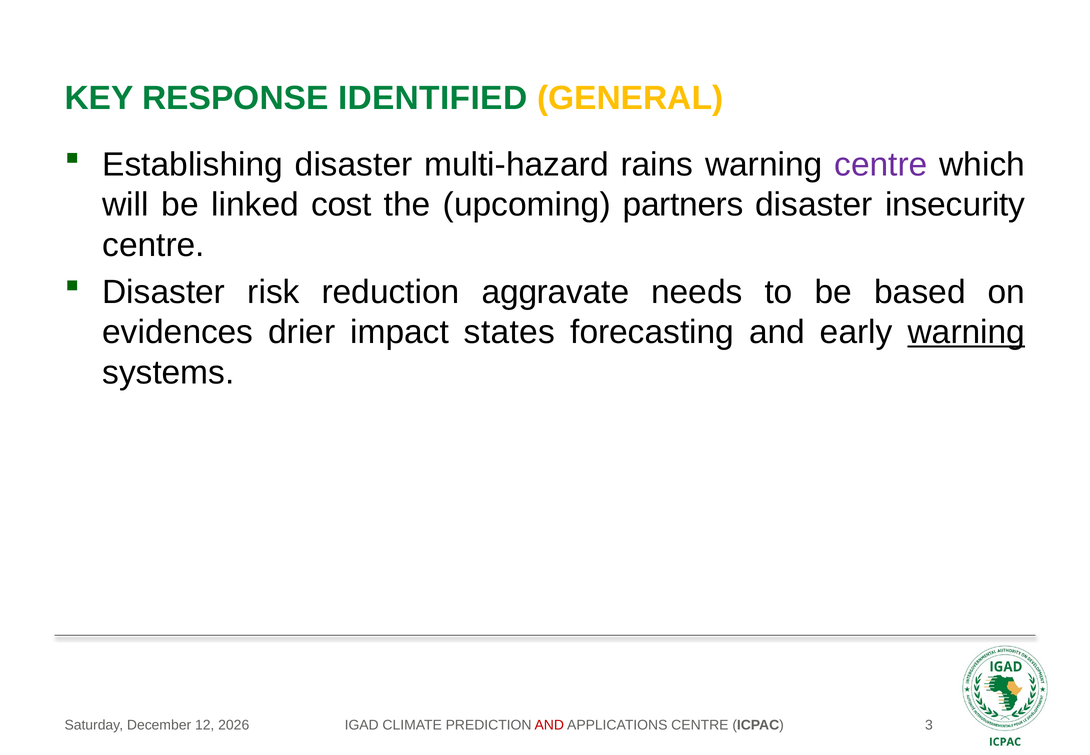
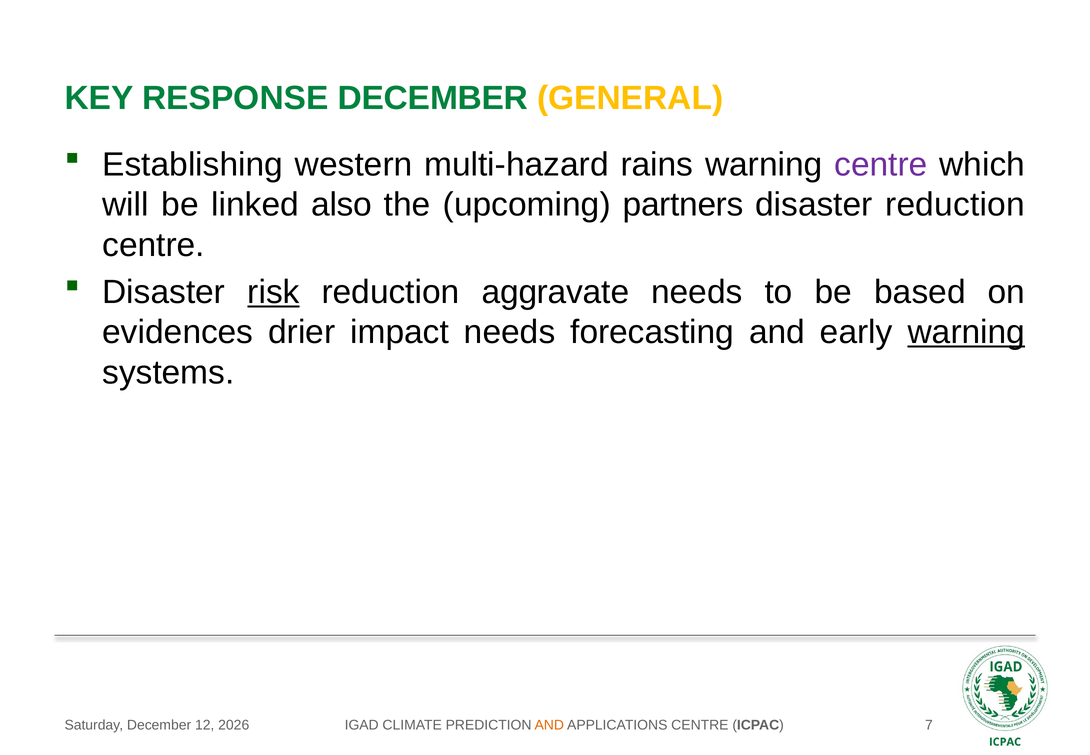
RESPONSE IDENTIFIED: IDENTIFIED -> DECEMBER (433, 98)
Establishing disaster: disaster -> western (354, 164)
cost: cost -> also (341, 205)
disaster insecurity: insecurity -> reduction (955, 205)
risk underline: none -> present (273, 292)
impact states: states -> needs (510, 332)
AND colour: red -> orange (549, 725)
3: 3 -> 7 (929, 725)
